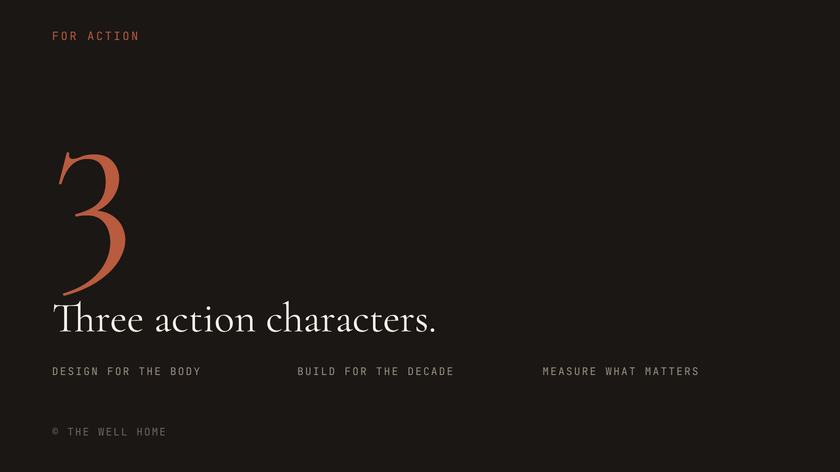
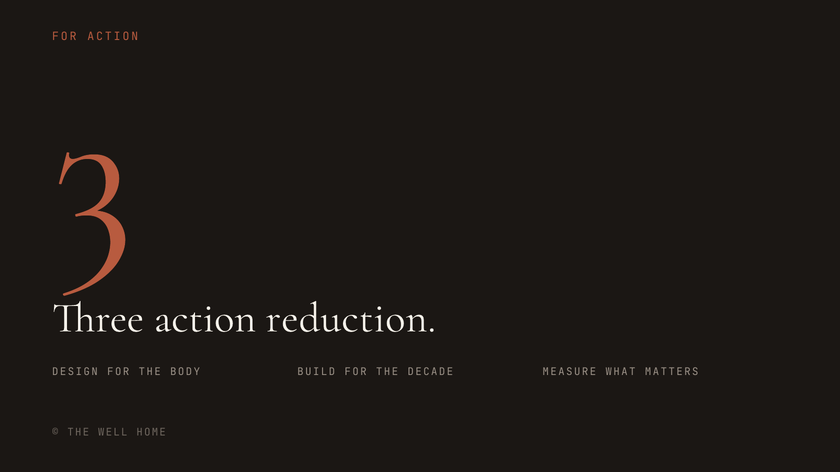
characters: characters -> reduction (351, 318)
